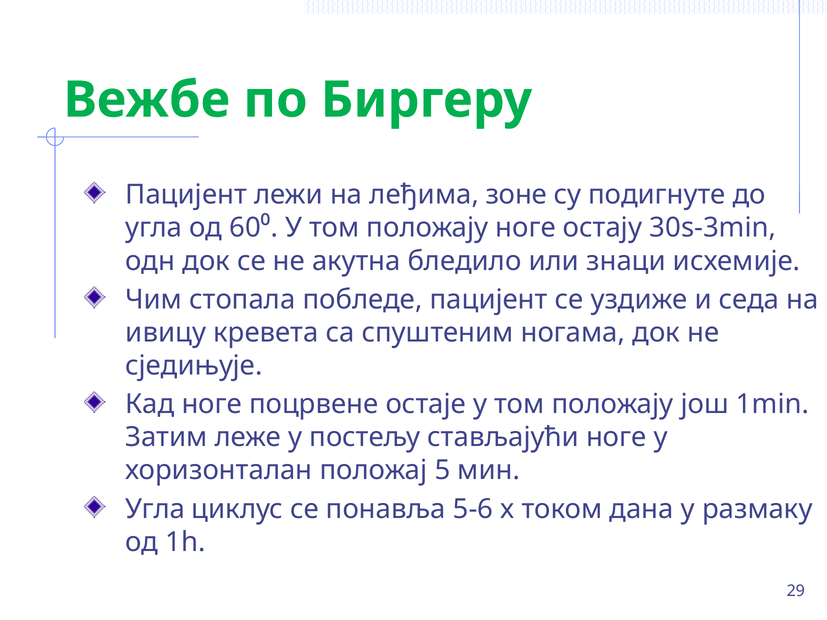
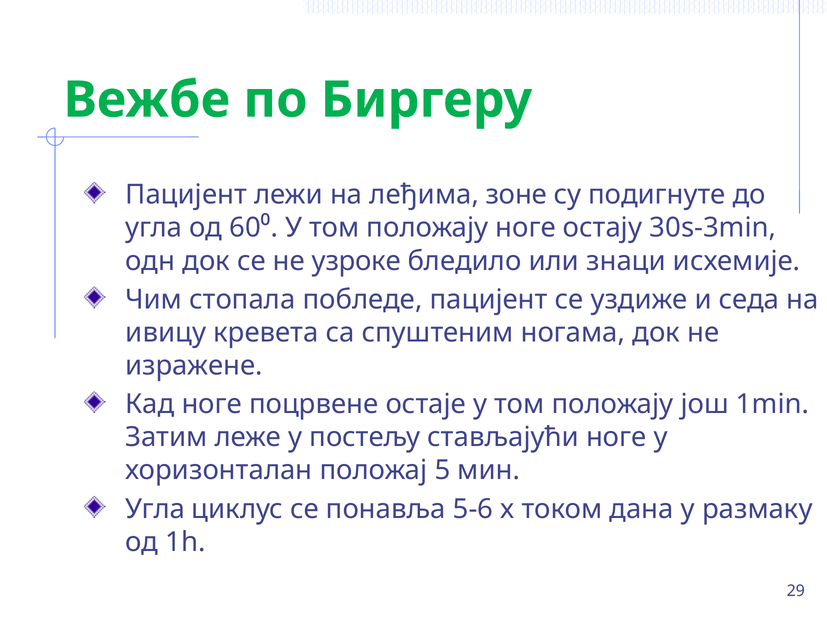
акутна: акутна -> узроке (356, 261)
сједињује: сједињује -> изражене (194, 366)
